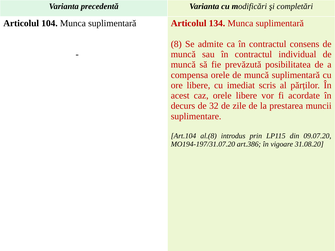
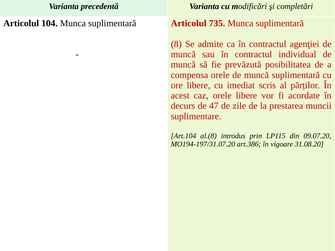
134: 134 -> 735 (217, 23)
consens: consens -> agenţiei (305, 44)
32: 32 -> 47 (214, 106)
